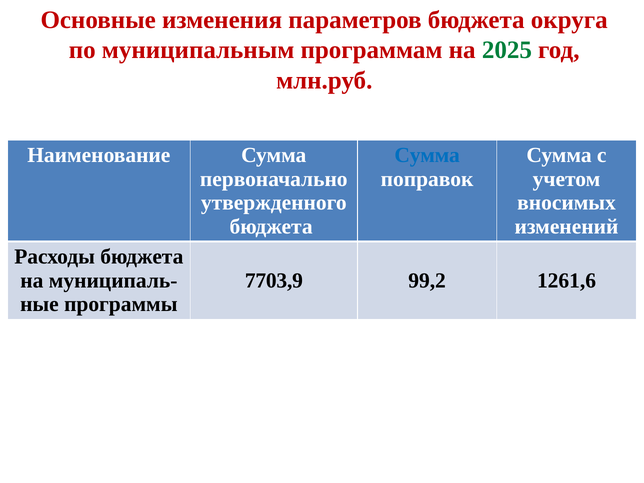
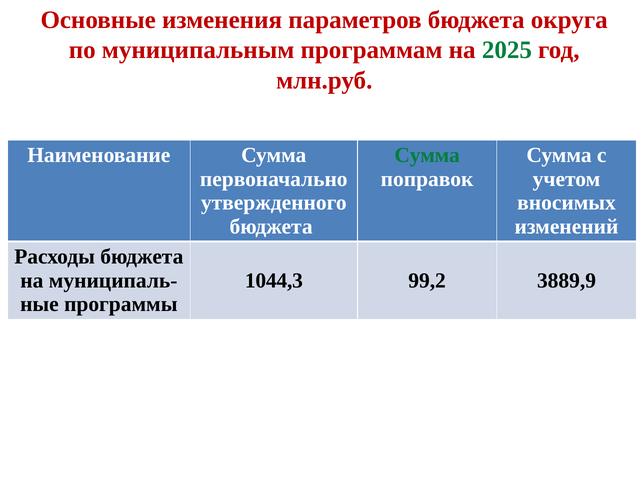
Сумма colour: blue -> green (427, 155)
7703,9: 7703,9 -> 1044,3 (274, 281)
1261,6: 1261,6 -> 3889,9 (567, 281)
